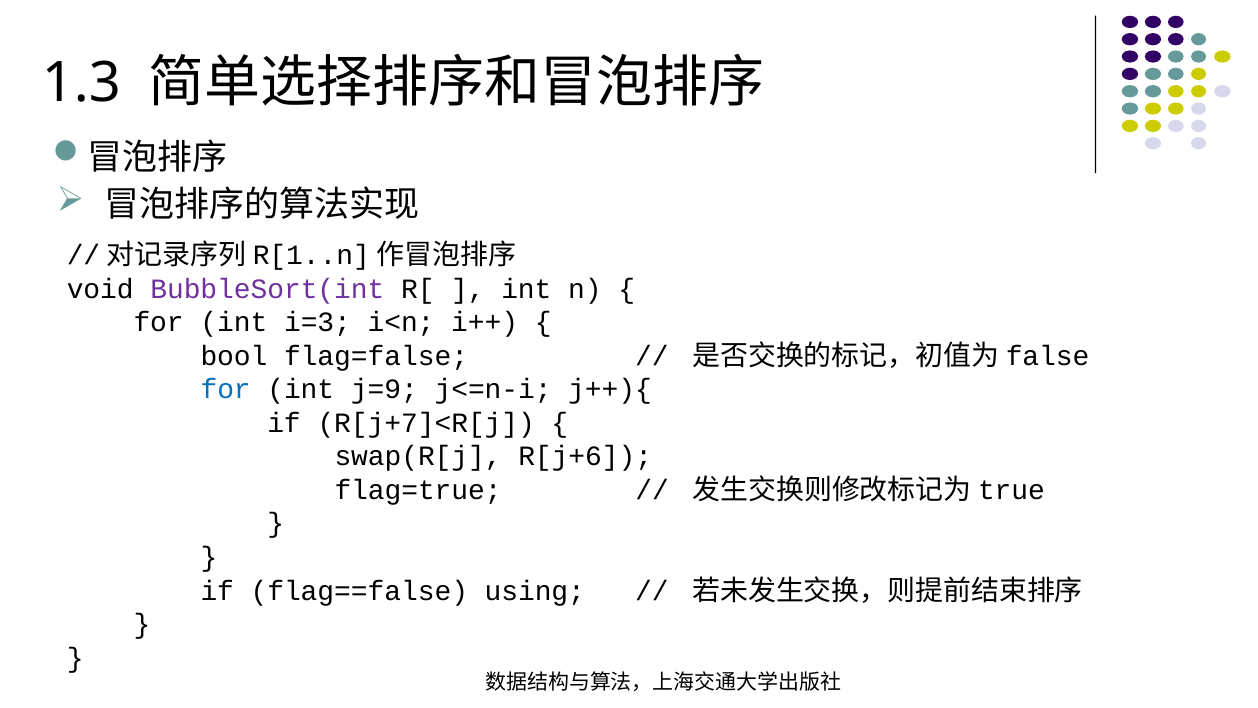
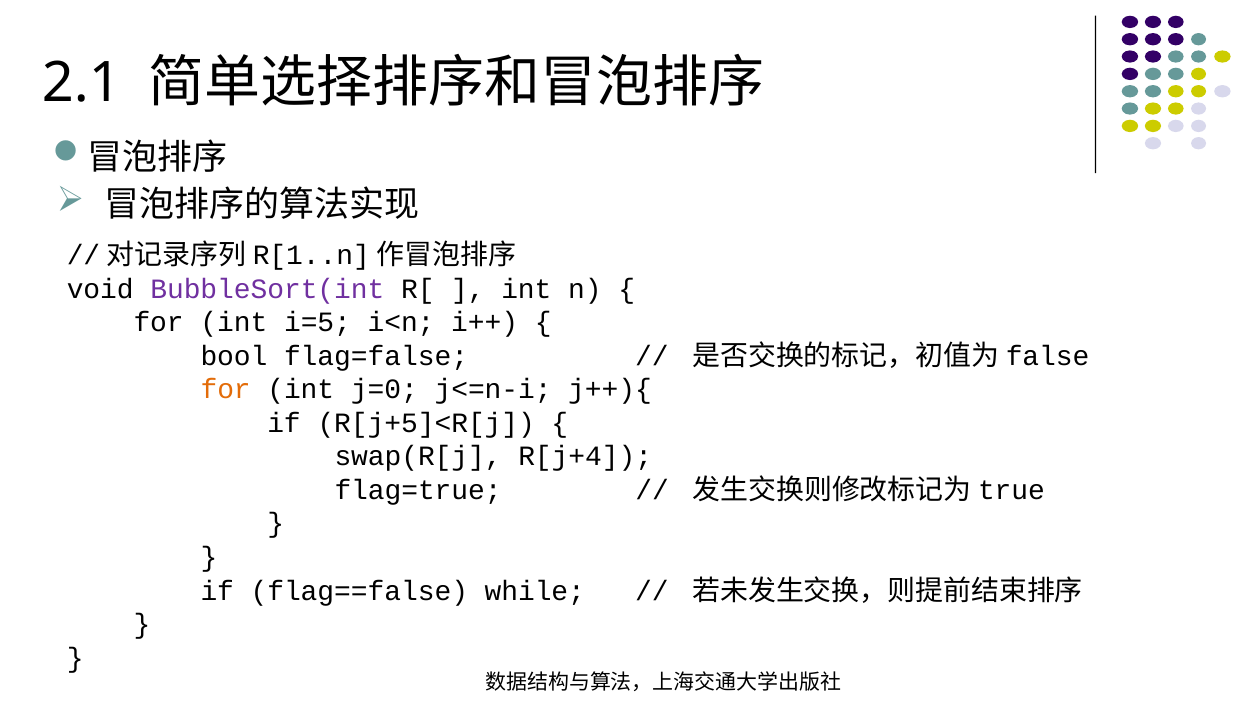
1.3: 1.3 -> 2.1 (81, 83)
i=3: i=3 -> i=5 (318, 322)
for colour: blue -> orange (226, 389)
j=9: j=9 -> j=0 (384, 389)
R[j+7]<R[j: R[j+7]<R[j -> R[j+5]<R[j (426, 423)
R[j+6: R[j+6 -> R[j+4 (585, 456)
using: using -> while (535, 591)
